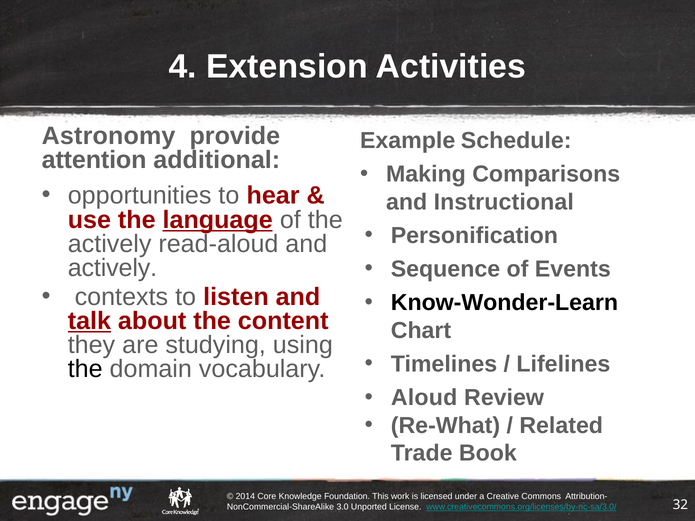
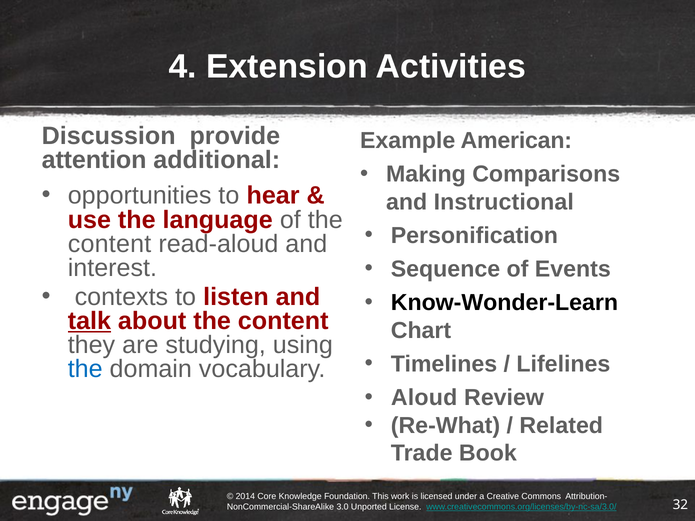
Astronomy: Astronomy -> Discussion (109, 136)
Schedule: Schedule -> American (516, 141)
language underline: present -> none (218, 220)
actively: actively -> content (110, 244)
actively: actively -> interest (112, 268)
the colour: black -> blue (85, 369)
